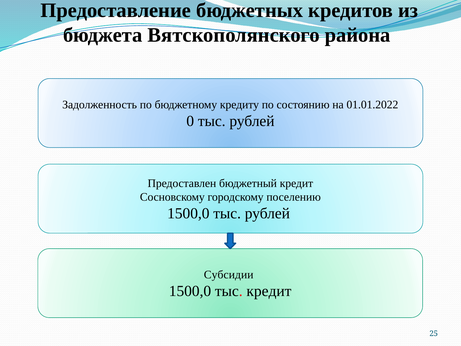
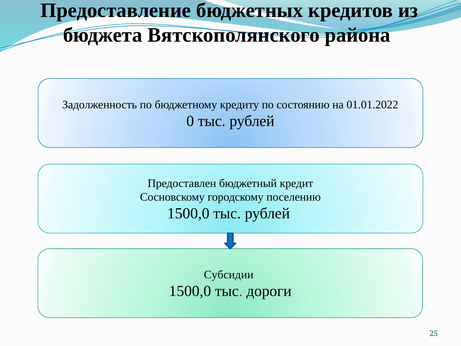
тыс кредит: кредит -> дороги (269, 291)
